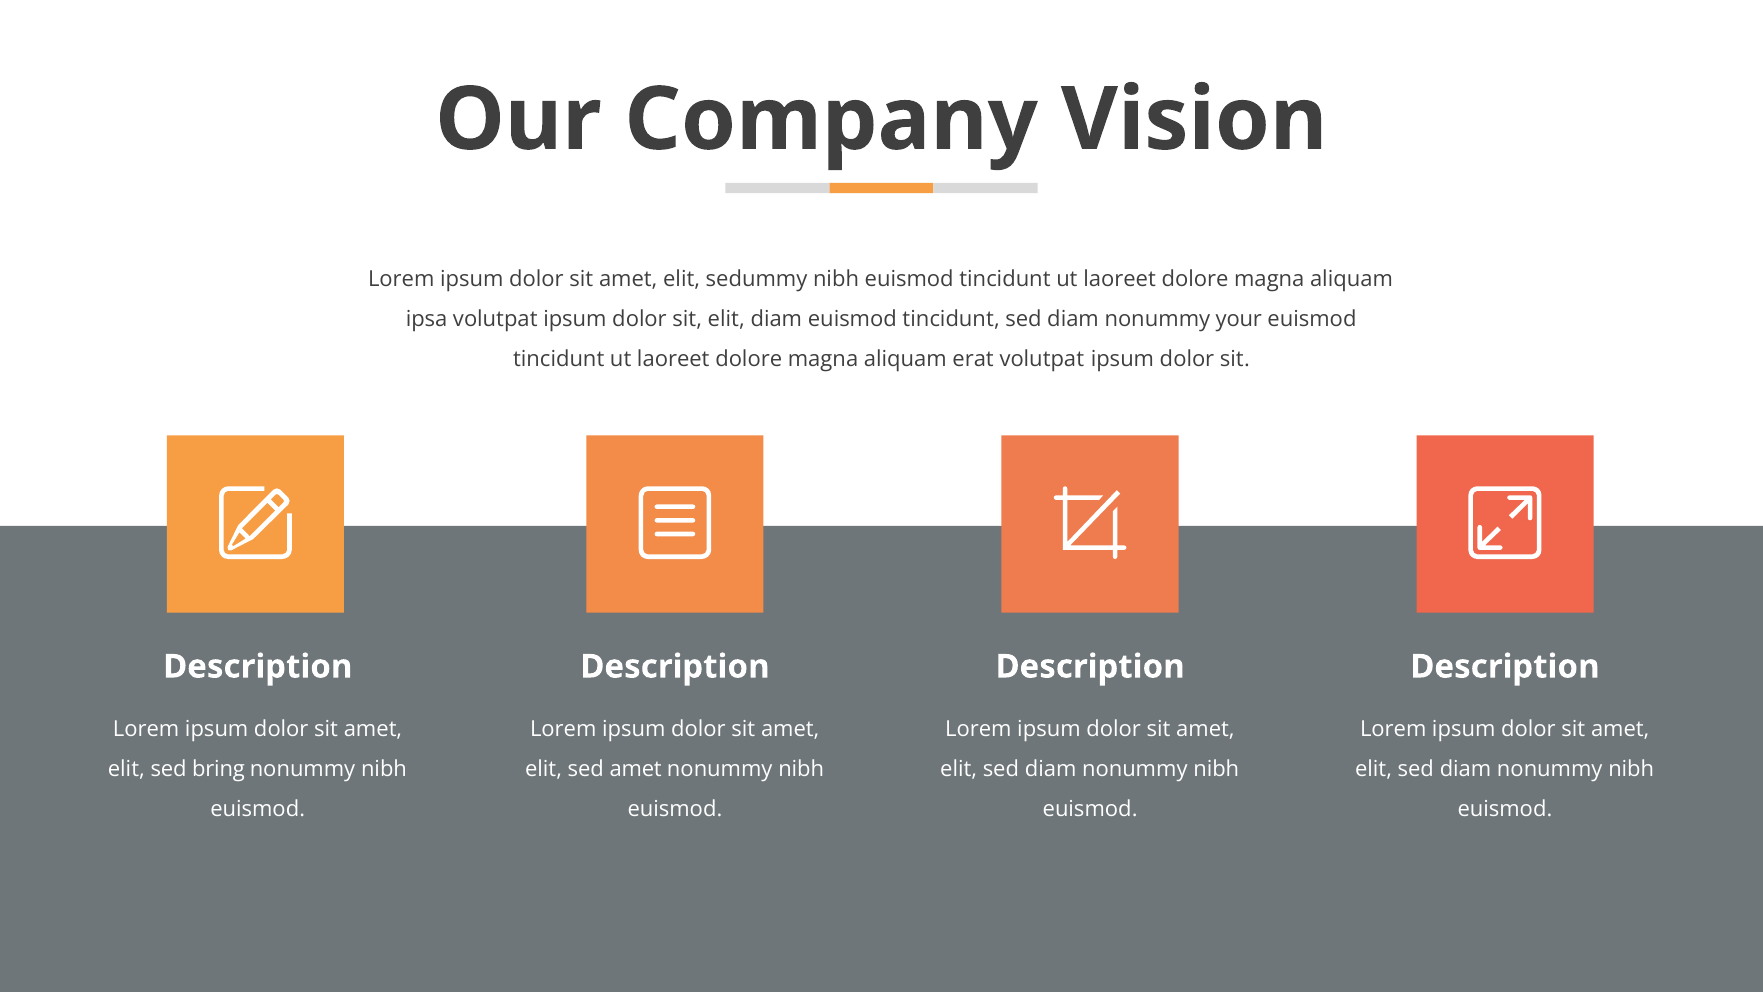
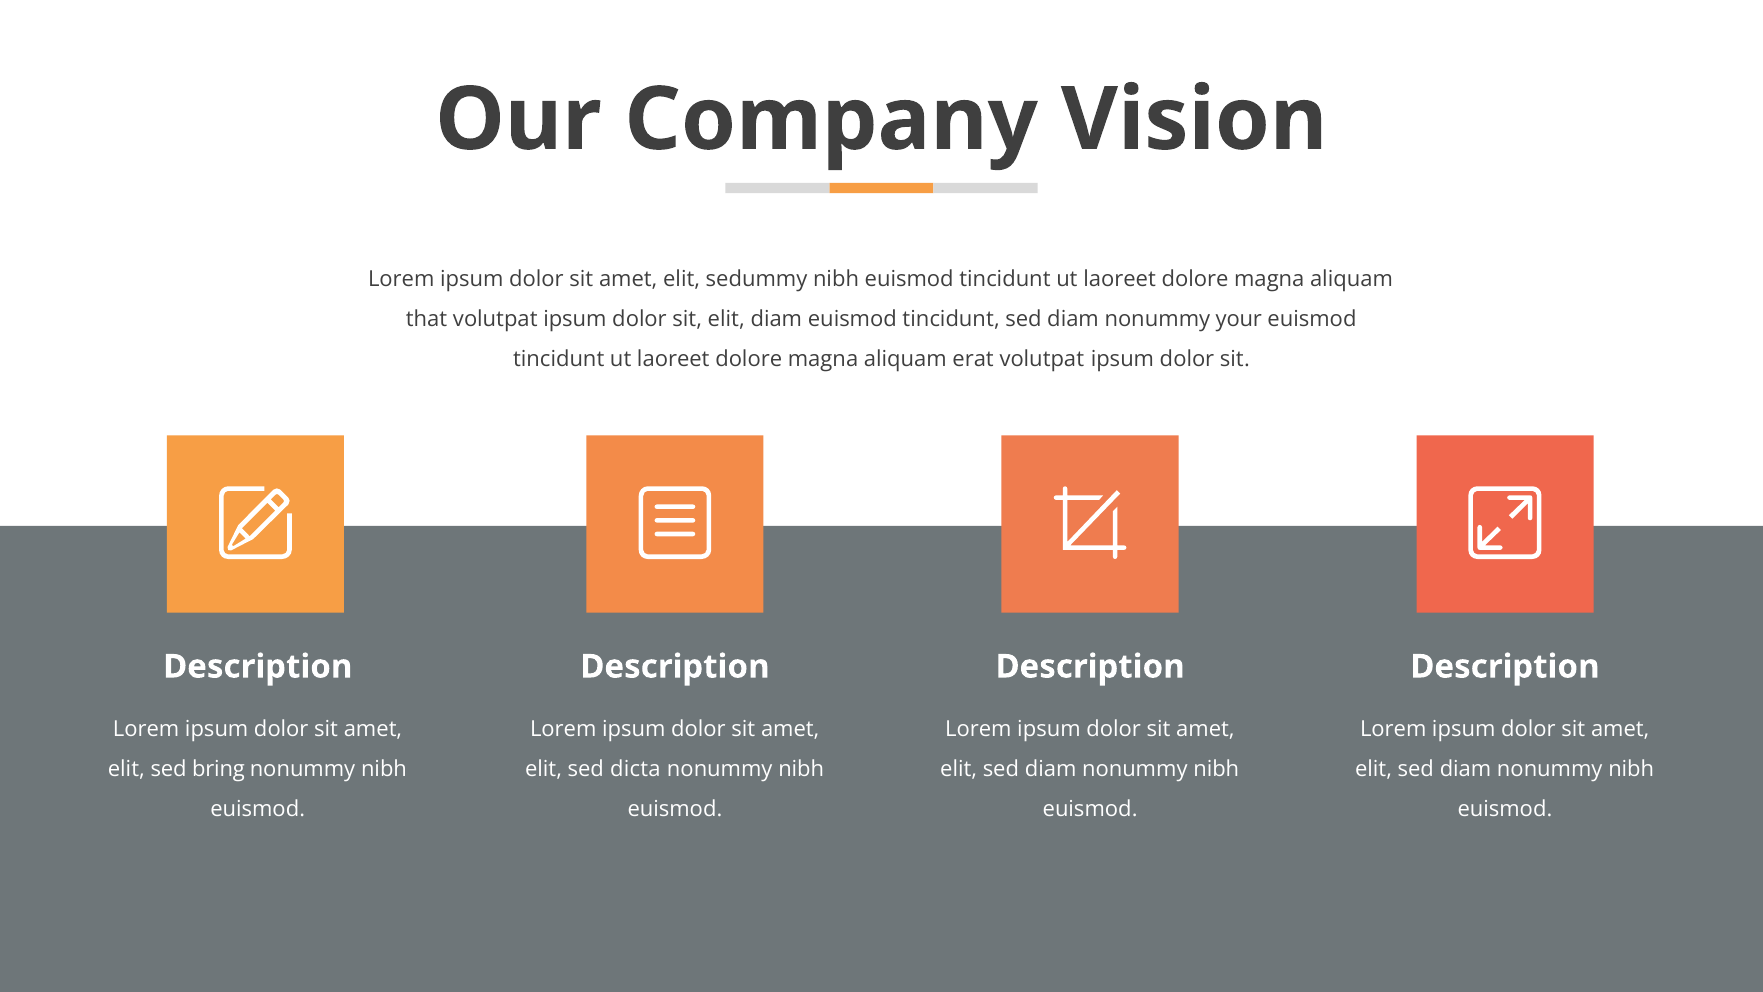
ipsa: ipsa -> that (427, 319)
sed amet: amet -> dicta (635, 769)
